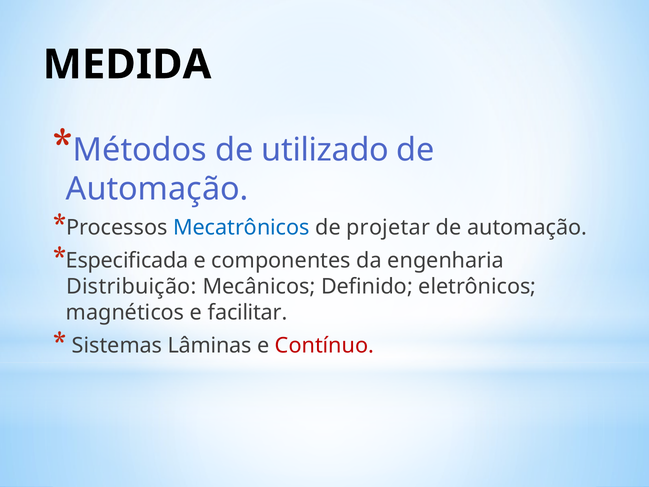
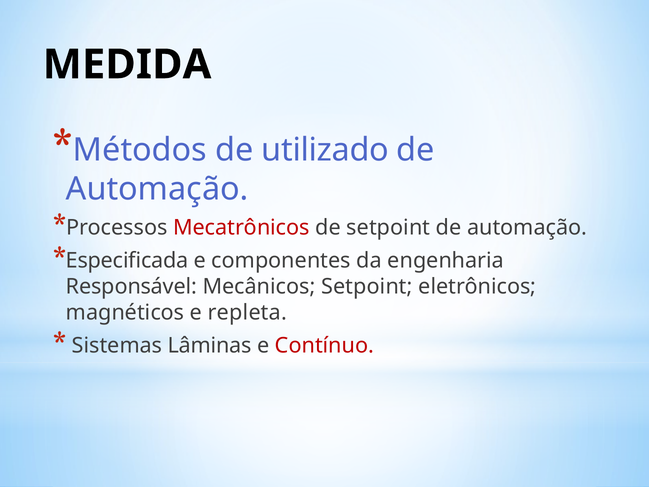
Mecatrônicos colour: blue -> red (241, 228)
de projetar: projetar -> setpoint (388, 228)
Distribuição: Distribuição -> Responsável (131, 287)
Mecânicos Definido: Definido -> Setpoint (367, 287)
facilitar: facilitar -> repleta (247, 313)
